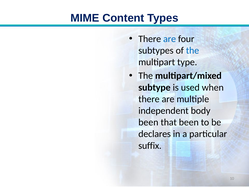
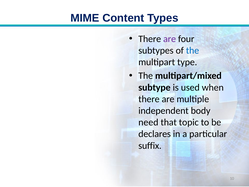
are colour: blue -> purple (170, 39)
been: been -> need (148, 122)
that been: been -> topic (189, 122)
